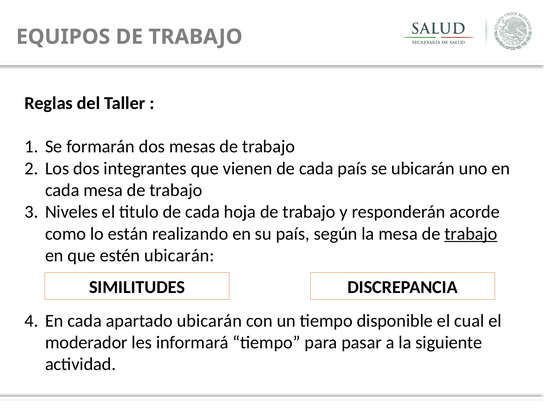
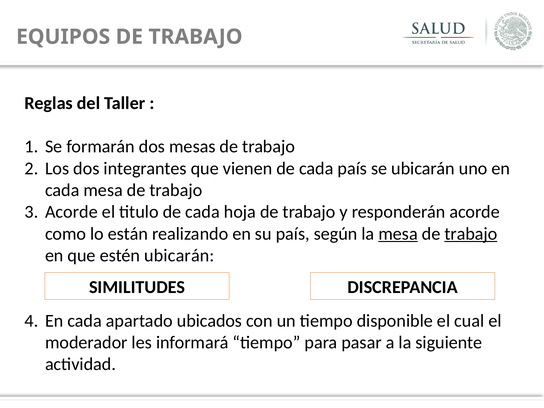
Niveles: Niveles -> Acorde (71, 212)
mesa underline: none -> present (398, 234)
apartado ubicarán: ubicarán -> ubicados (209, 321)
